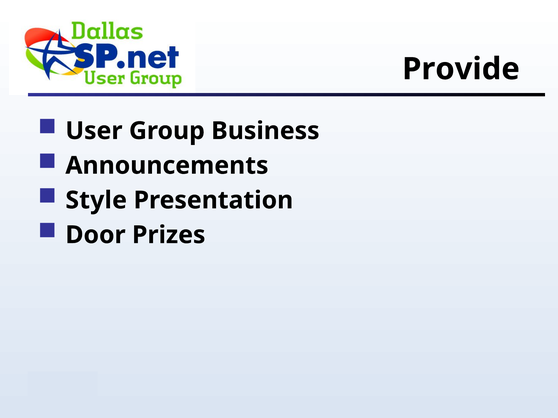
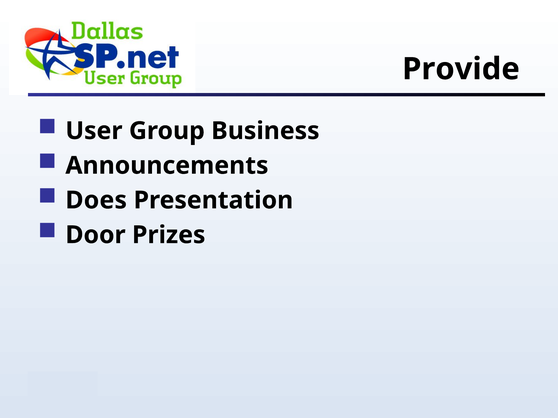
Style: Style -> Does (96, 200)
